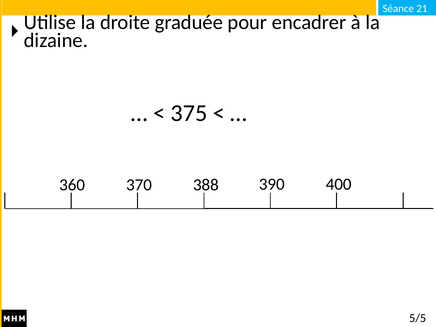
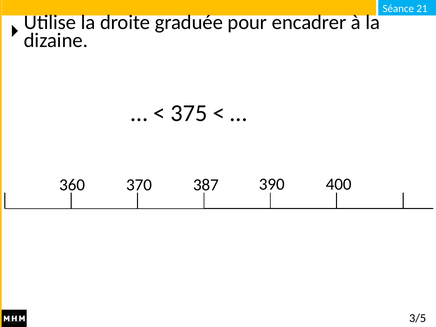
388: 388 -> 387 (206, 185)
5/5: 5/5 -> 3/5 (418, 318)
